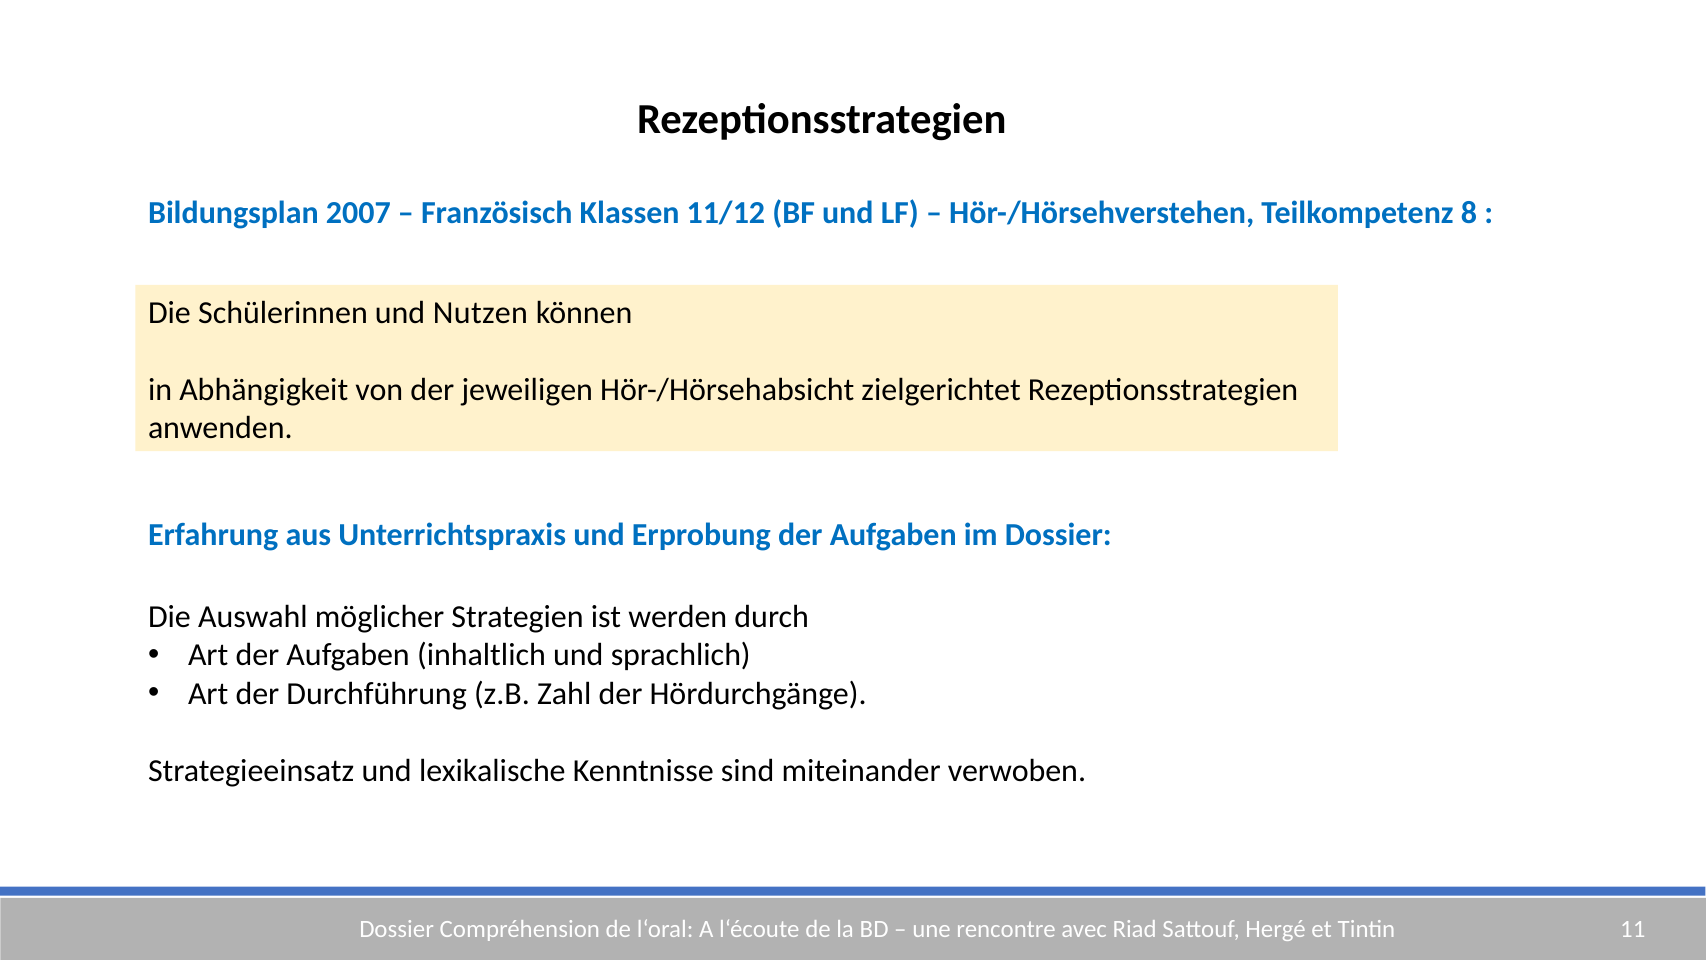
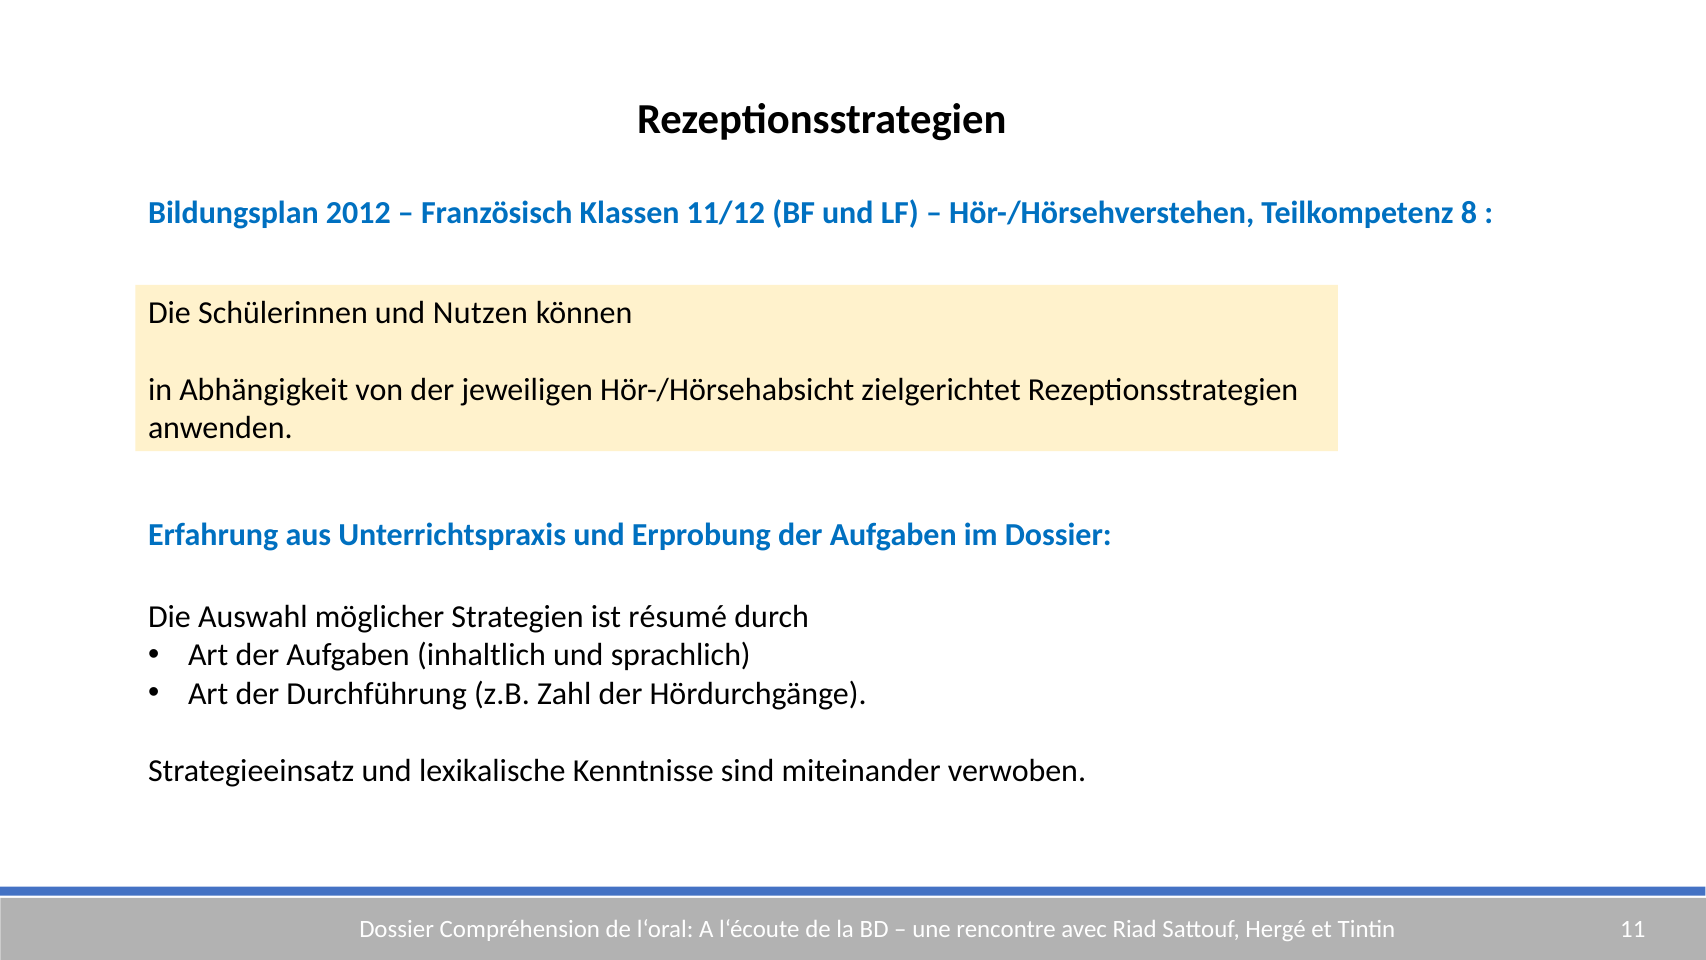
2007: 2007 -> 2012 (358, 213)
werden: werden -> résumé (678, 617)
